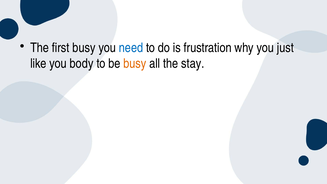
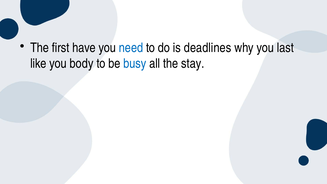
first busy: busy -> have (84, 48)
frustration: frustration -> deadlines (208, 48)
just: just -> last (285, 48)
busy colour: orange -> blue (135, 64)
